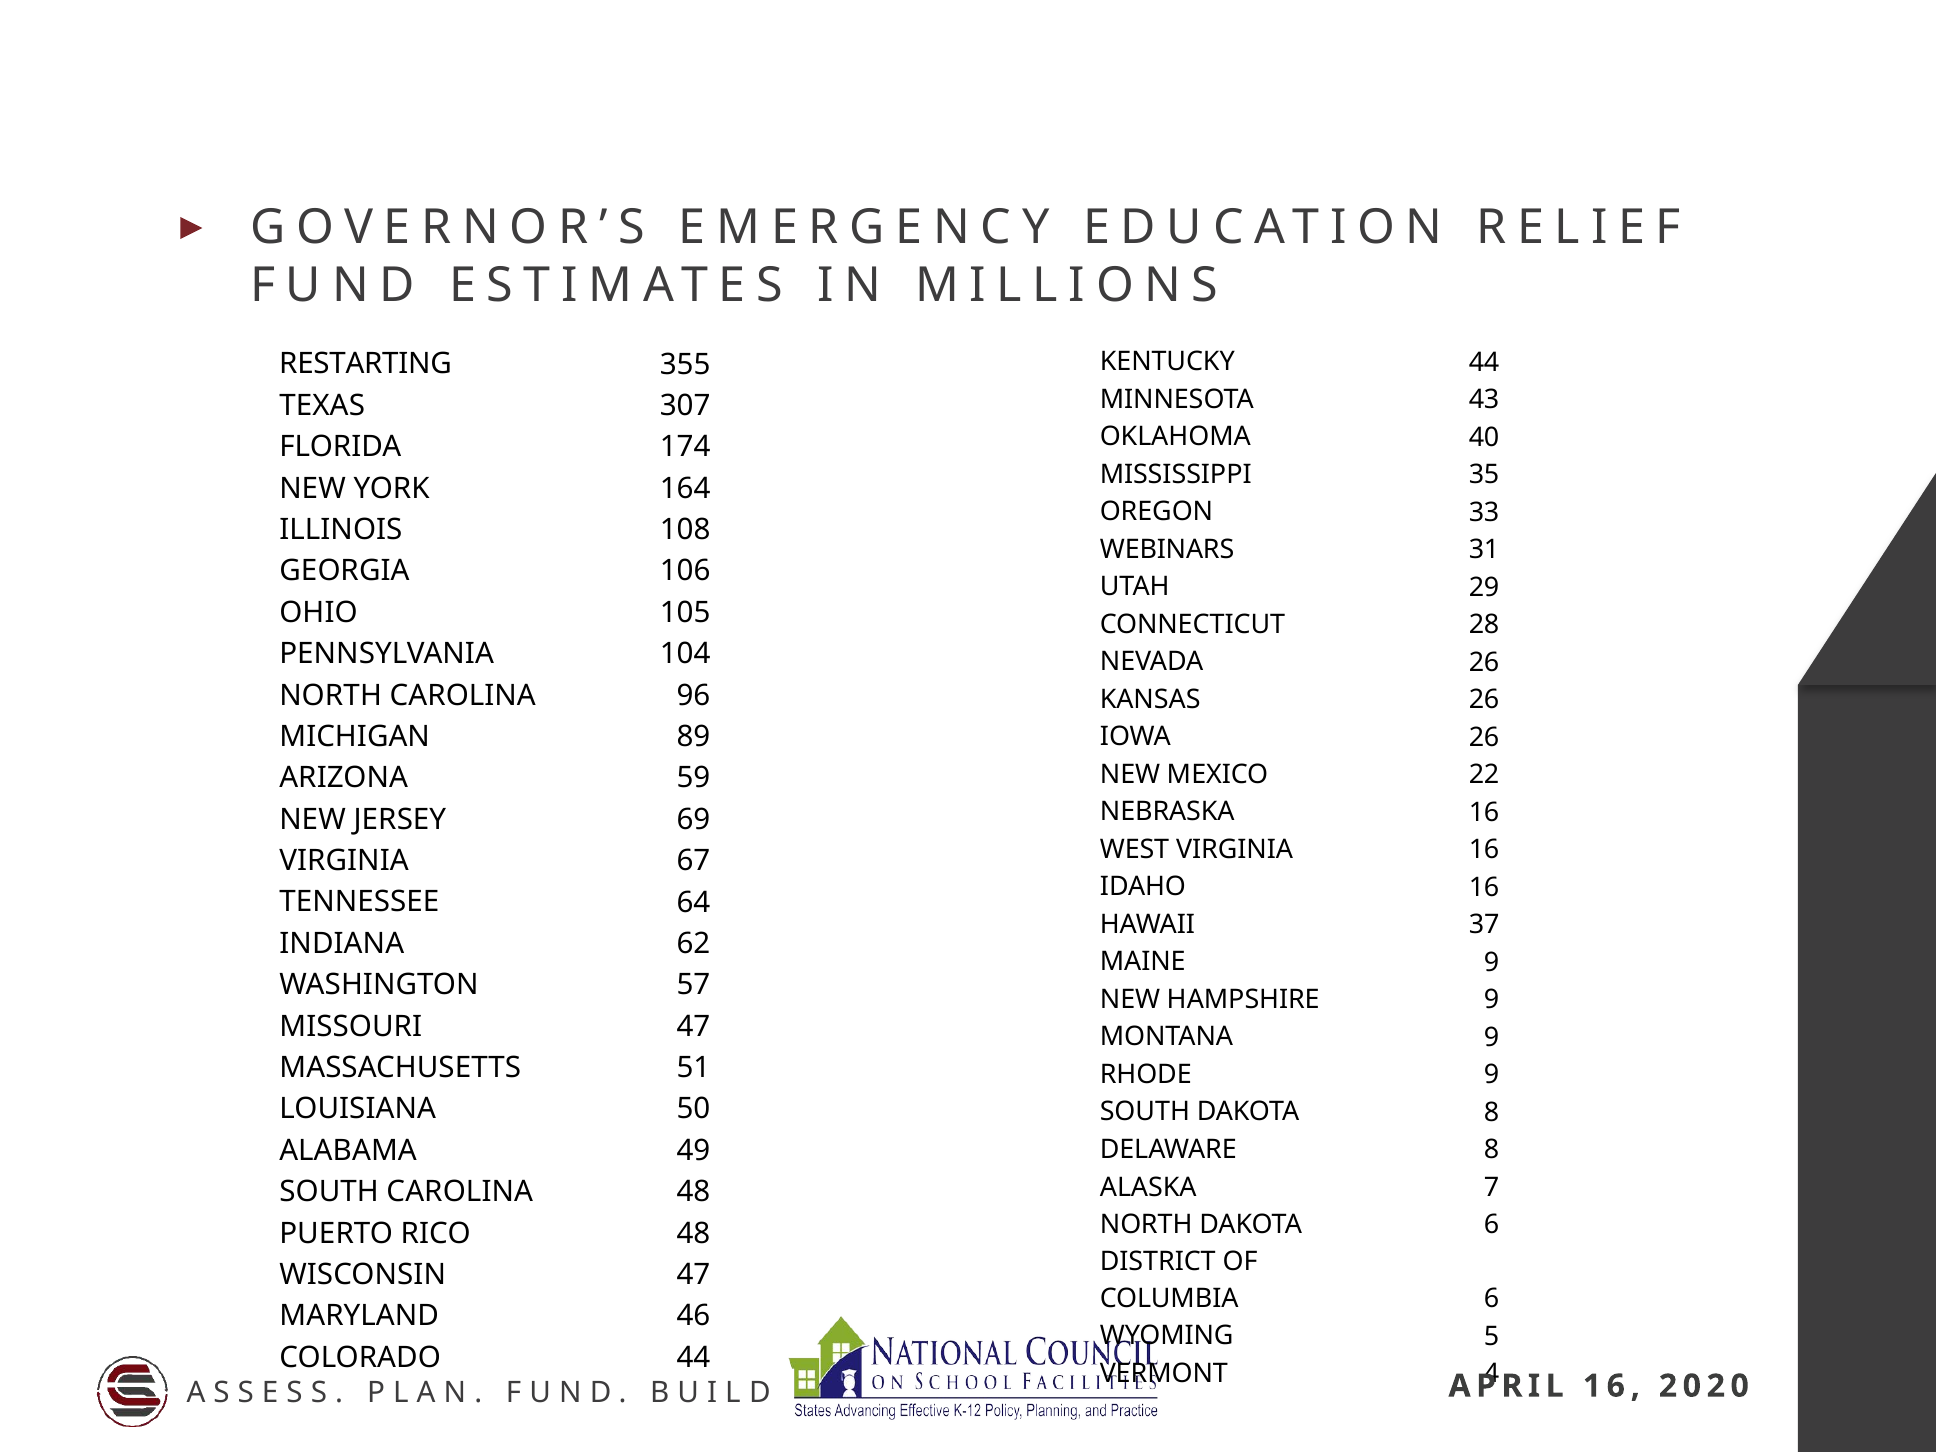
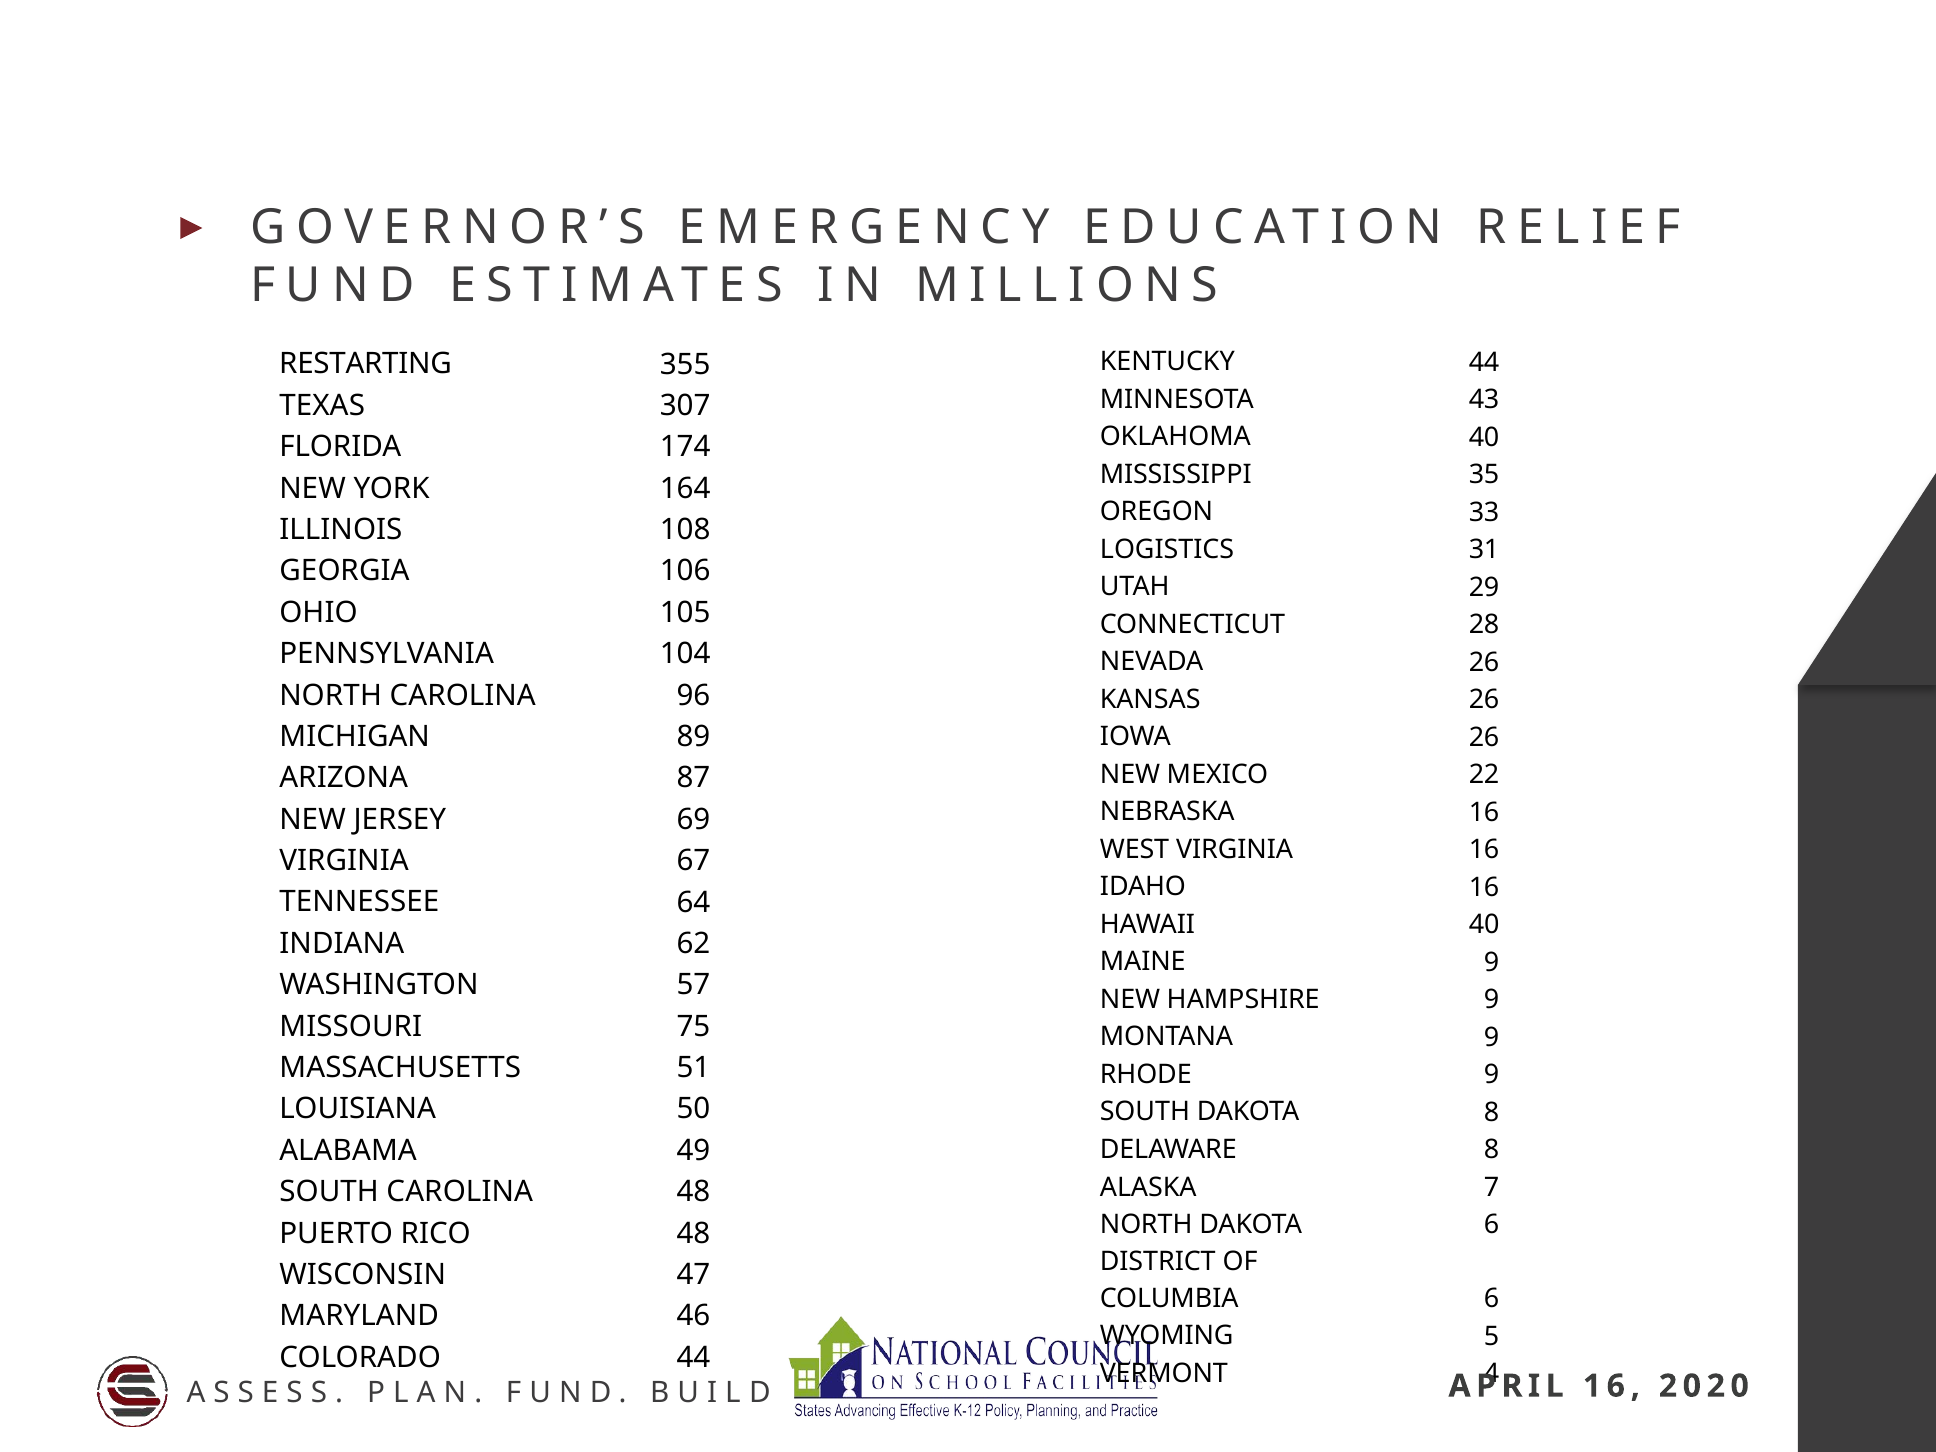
WEBINARS: WEBINARS -> LOGISTICS (1167, 550)
59: 59 -> 87 (693, 778)
HAWAII 37: 37 -> 40 (1484, 925)
MISSOURI 47: 47 -> 75 (693, 1026)
